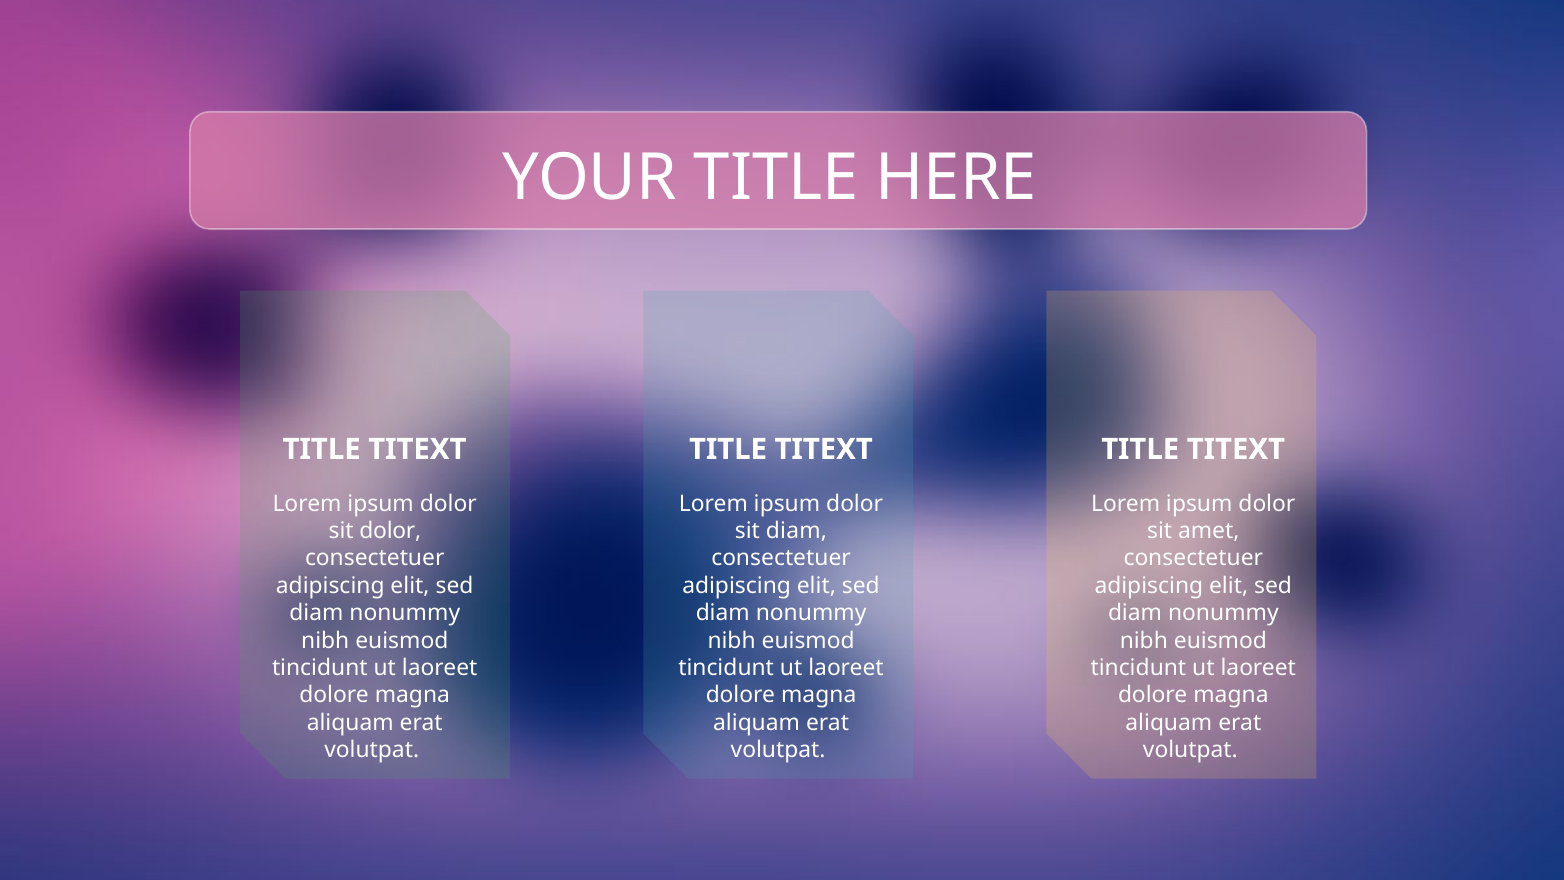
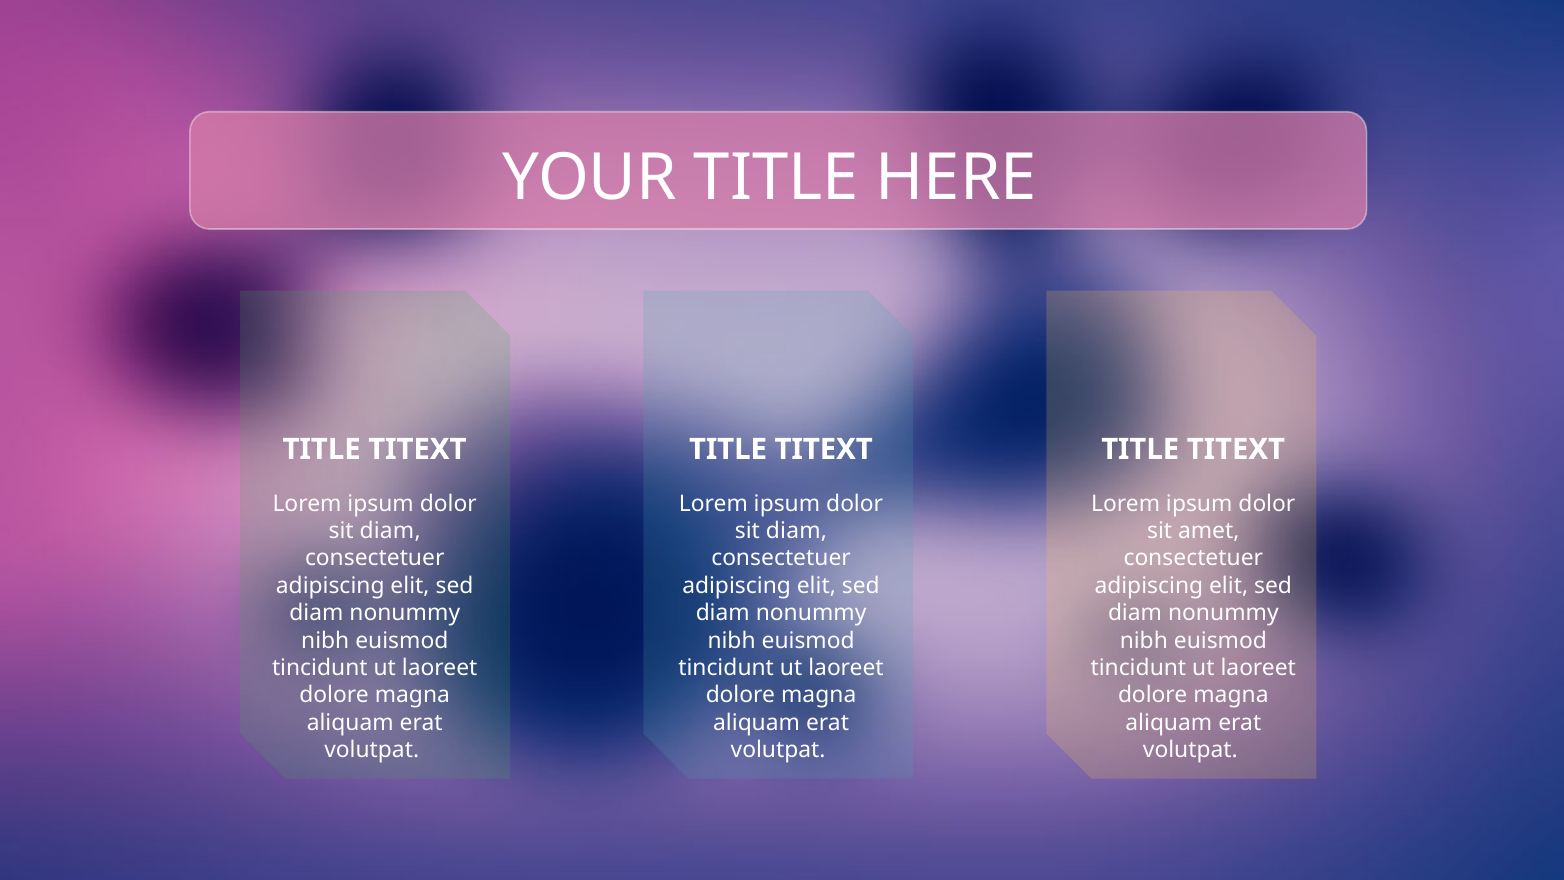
dolor: dolor -> diam (390, 531)
